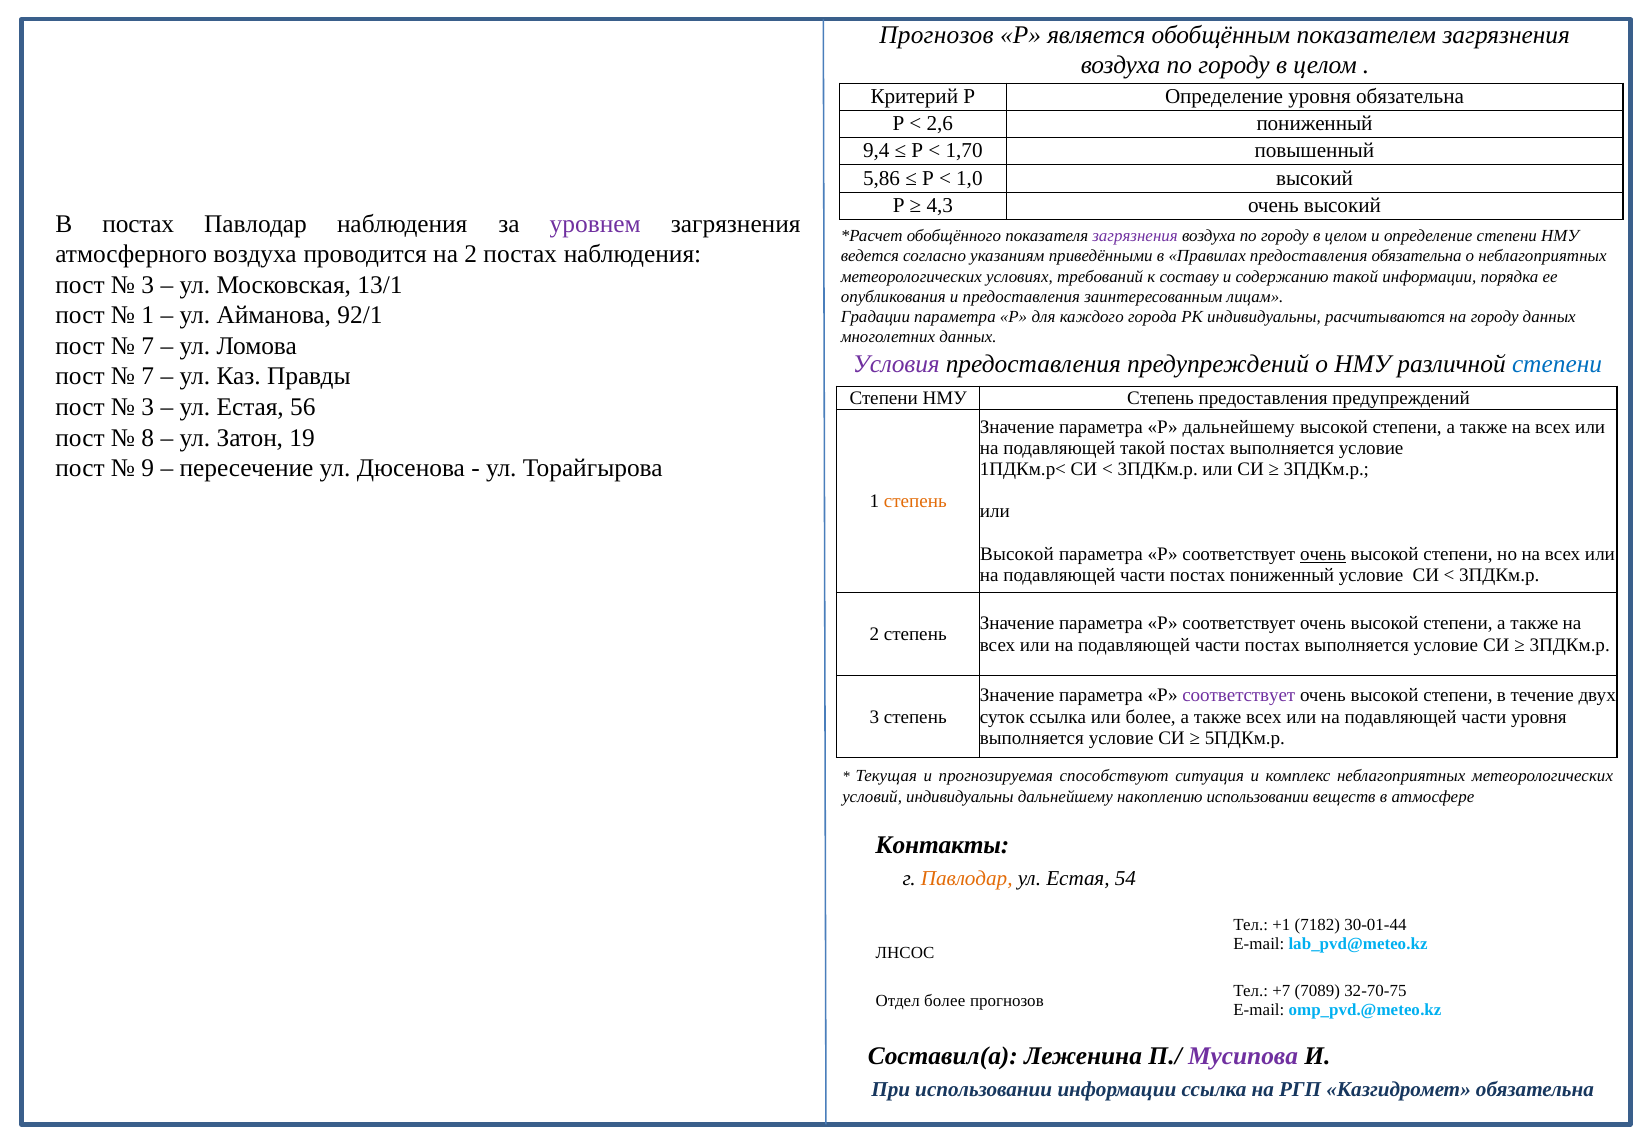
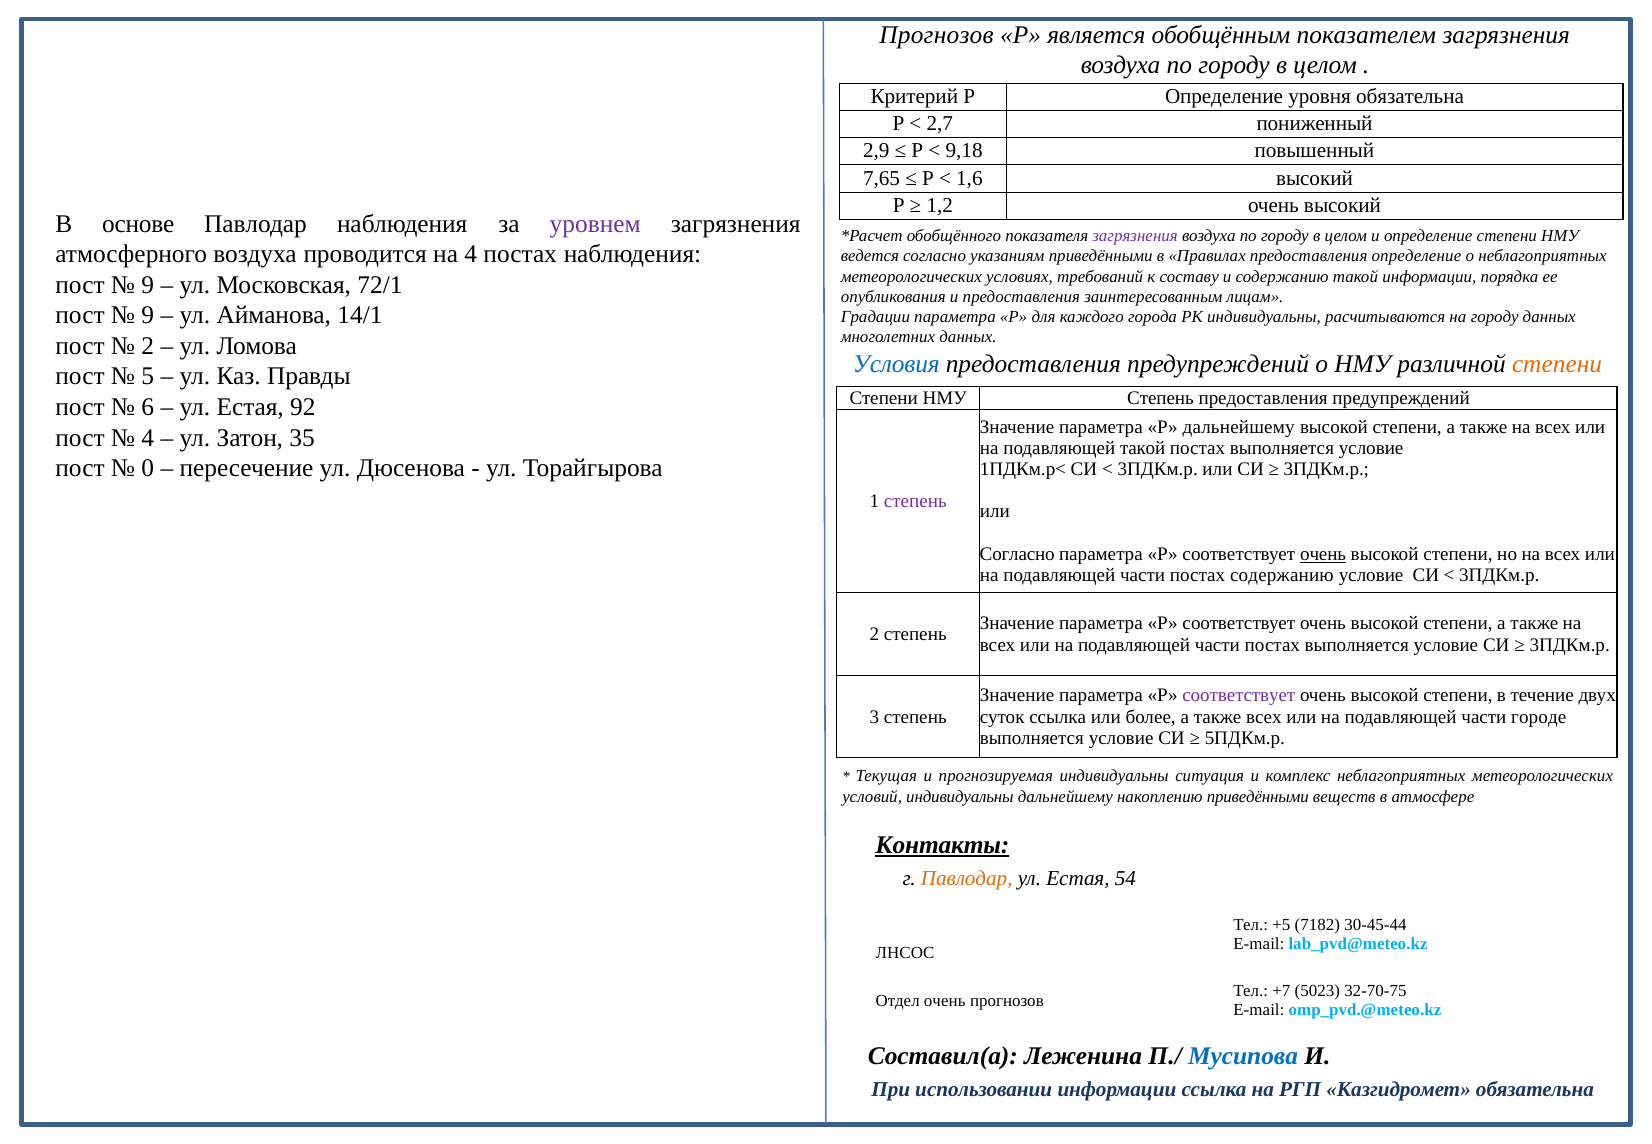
2,6: 2,6 -> 2,7 (940, 124)
9,4: 9,4 -> 2,9 (876, 151)
1,70: 1,70 -> 9,18 (964, 151)
5,86: 5,86 -> 7,65 (882, 178)
1,0: 1,0 -> 1,6 (969, 178)
4,3: 4,3 -> 1,2 (940, 205)
В постах: постах -> основе (138, 224)
на 2: 2 -> 4 (471, 255)
предоставления обязательна: обязательна -> определение (1416, 256)
3: 3 -> 9 (148, 285)
13/1: 13/1 -> 72/1 (380, 285)
1: 1 -> 9 (148, 316)
92/1: 92/1 -> 14/1 (360, 316)
7: 7 -> 2 (148, 346)
Условия colour: purple -> blue (896, 364)
степени colour: blue -> orange (1557, 364)
7: 7 -> 5 (148, 377)
3: 3 -> 6 (148, 407)
56: 56 -> 92 (303, 407)
8: 8 -> 4 (148, 438)
19: 19 -> 35 (302, 438)
9: 9 -> 0 (148, 468)
степень colour: orange -> purple (915, 501)
Высокой: Высокой -> Согласно (1017, 554)
постах пониженный: пониженный -> содержанию (1282, 575)
части уровня: уровня -> городе (1539, 717)
прогнозируемая способствуют: способствуют -> индивидуальны (1114, 776)
накоплению использовании: использовании -> приведёнными (1258, 796)
Контакты underline: none -> present (942, 845)
+1: +1 -> +5 (1281, 925)
30-01-44: 30-01-44 -> 30-45-44 (1375, 925)
7089: 7089 -> 5023 (1317, 991)
Отдел более: более -> очень (945, 1000)
Мусипова colour: purple -> blue (1243, 1056)
